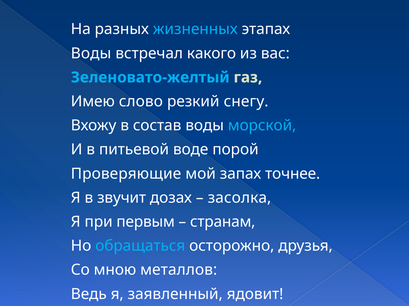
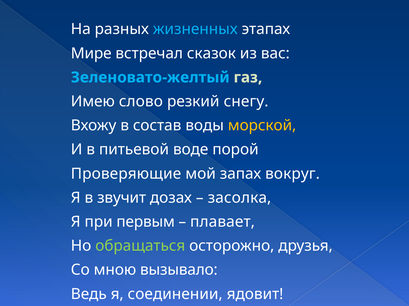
Воды: Воды -> Мире (91, 53)
какого: какого -> сказок (211, 53)
морской colour: light blue -> yellow (262, 126)
точнее: точнее -> вокруг (292, 174)
странам: странам -> плавает (223, 222)
обращаться colour: light blue -> light green (140, 246)
металлов: металлов -> вызывало (179, 271)
заявленный: заявленный -> соединении (175, 295)
